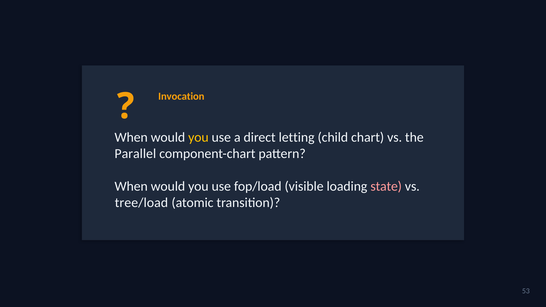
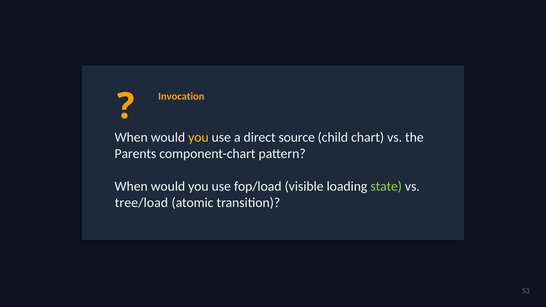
letting: letting -> source (297, 137)
Parallel: Parallel -> Parents (135, 154)
state colour: pink -> light green (386, 187)
